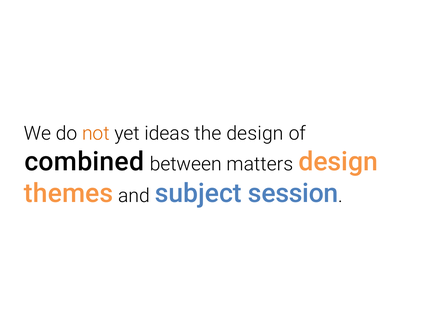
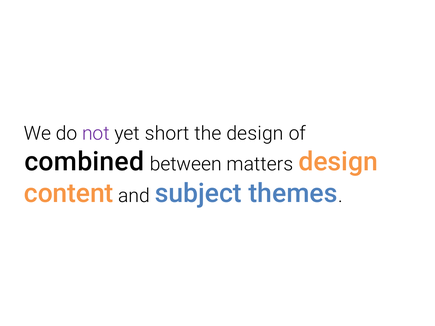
not colour: orange -> purple (96, 134)
ideas: ideas -> short (167, 134)
themes: themes -> content (69, 194)
session: session -> themes (293, 194)
